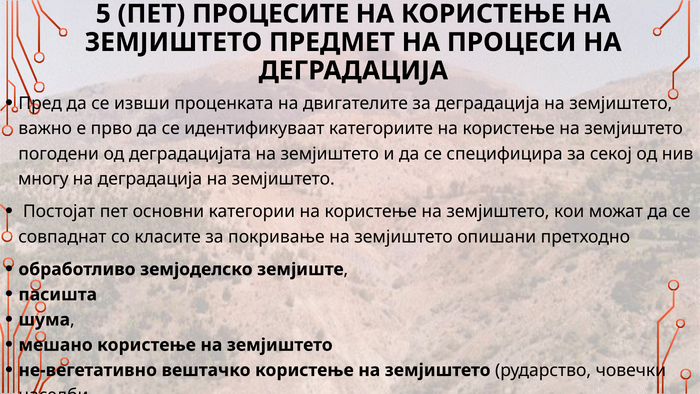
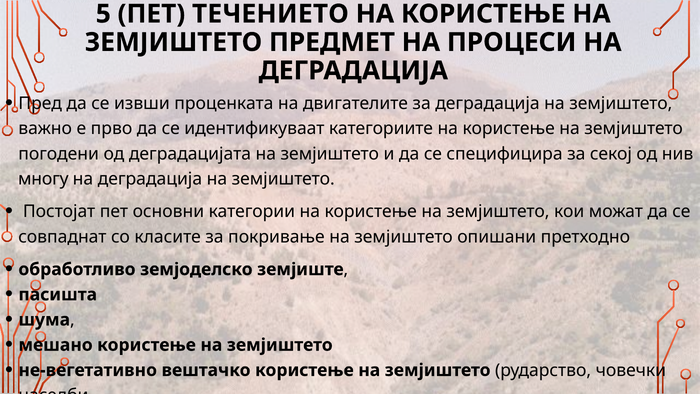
ПРОЦЕСИТЕ: ПРОЦЕСИТЕ -> ТЕЧЕНИЕТО (270, 14)
